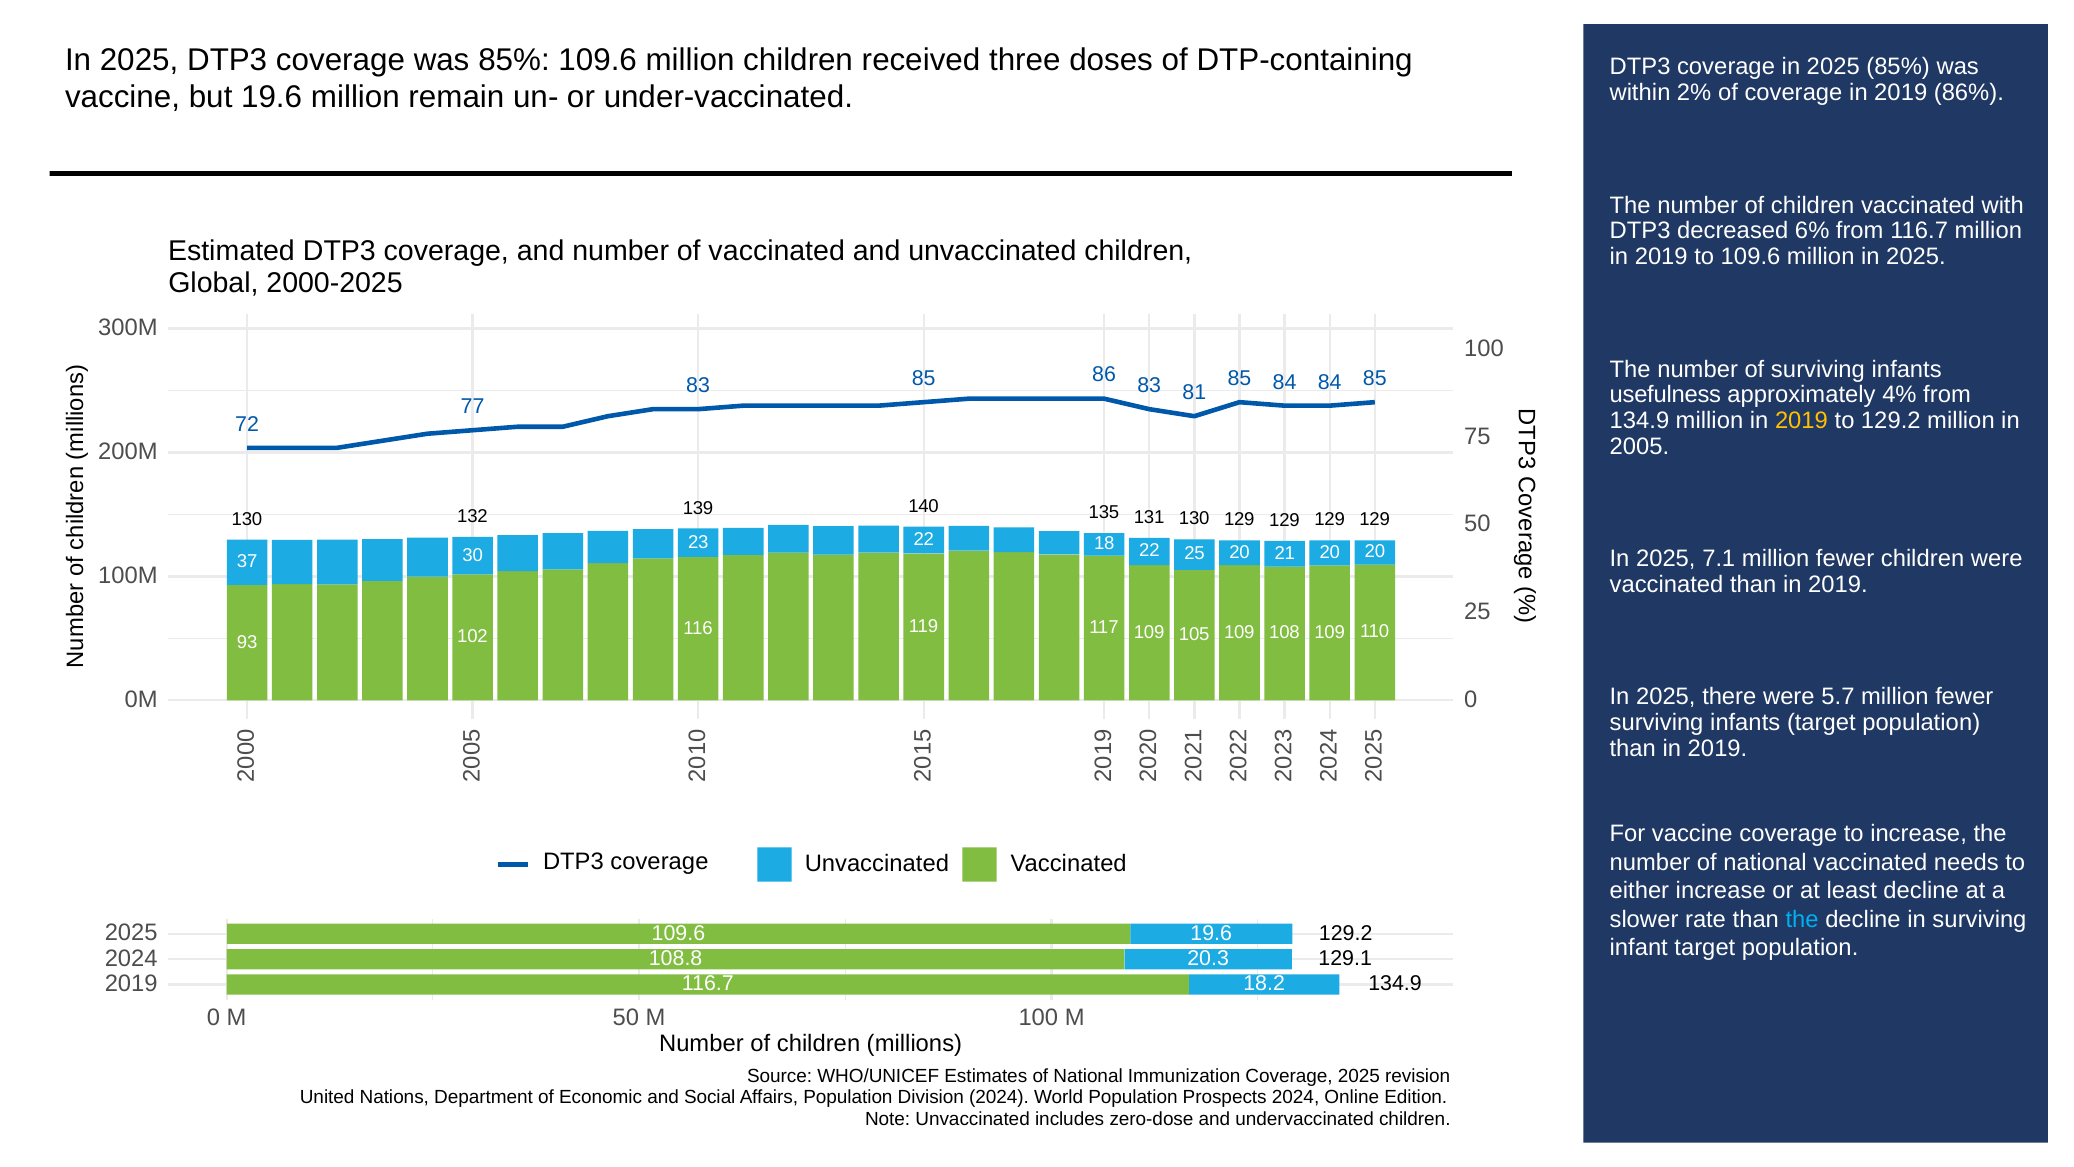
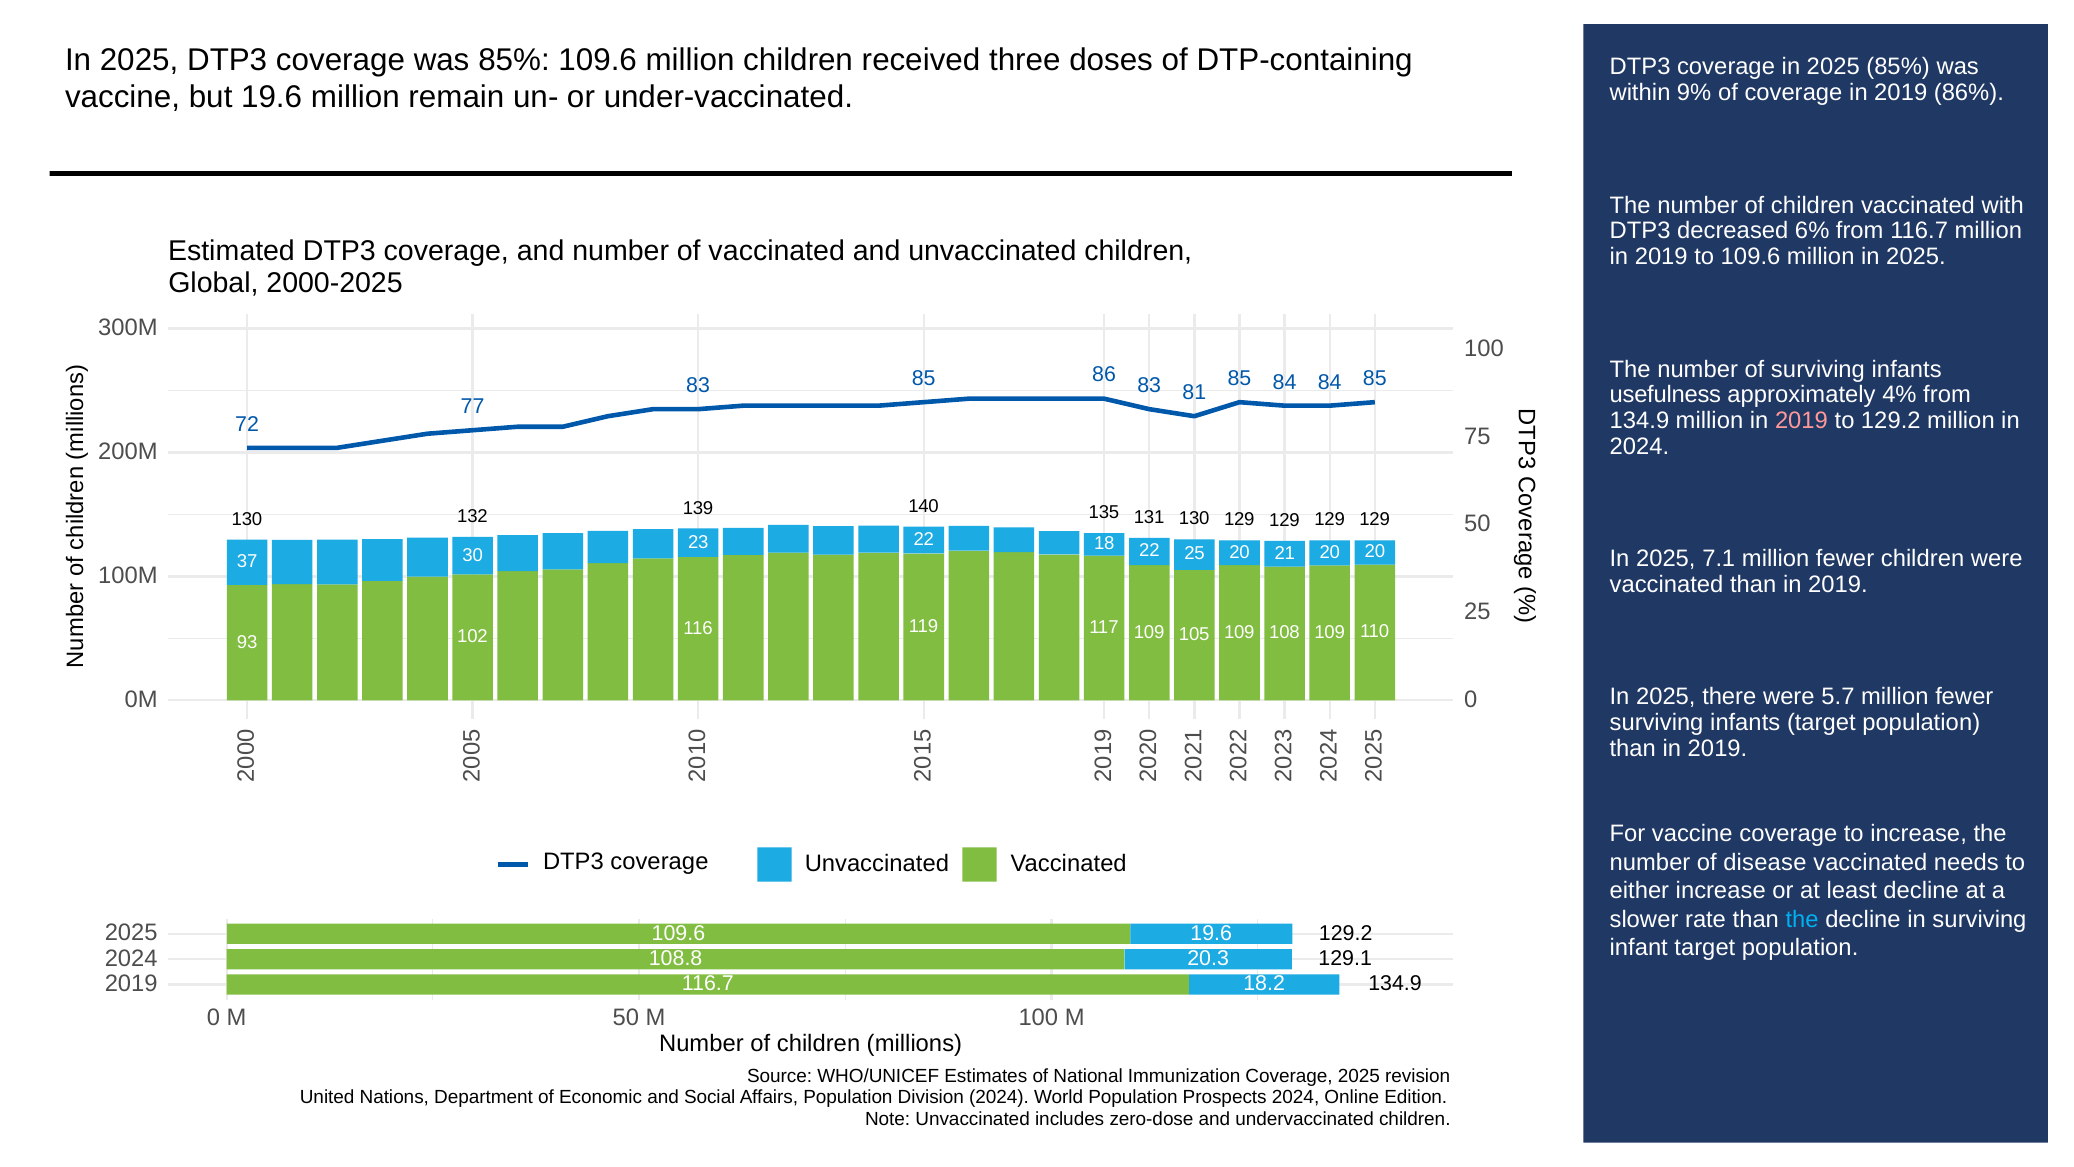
2%: 2% -> 9% (1694, 93)
2019 colour: yellow -> pink (1801, 420)
2005: 2005 -> 2024 (1639, 446)
number of national: national -> disease (1765, 862)
